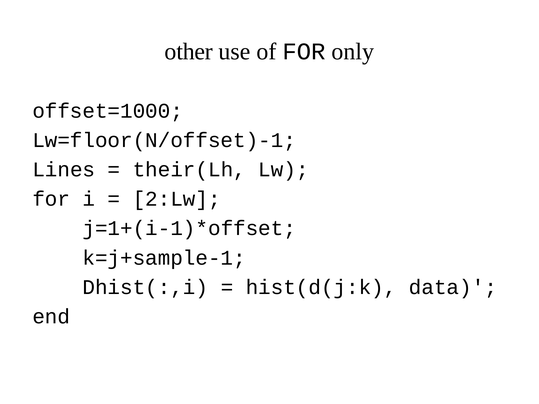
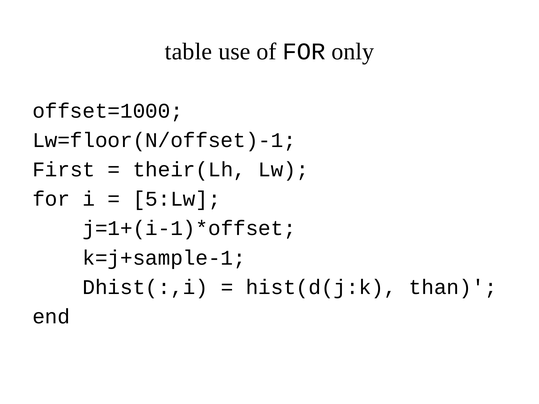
other: other -> table (189, 52)
Lines: Lines -> First (64, 170)
2:Lw: 2:Lw -> 5:Lw (177, 199)
data: data -> than (453, 287)
